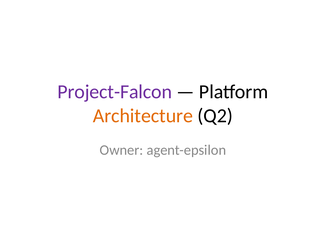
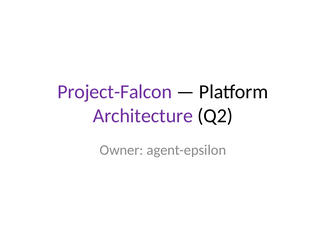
Architecture colour: orange -> purple (143, 115)
